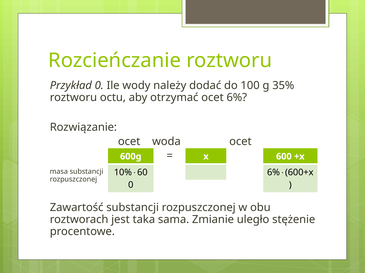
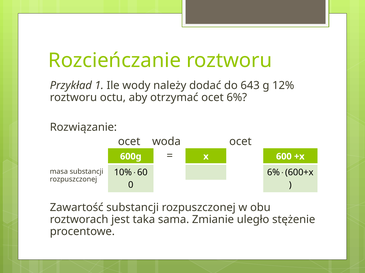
Przykład 0: 0 -> 1 (99, 86)
100: 100 -> 643 (250, 86)
35%: 35% -> 12% (283, 86)
